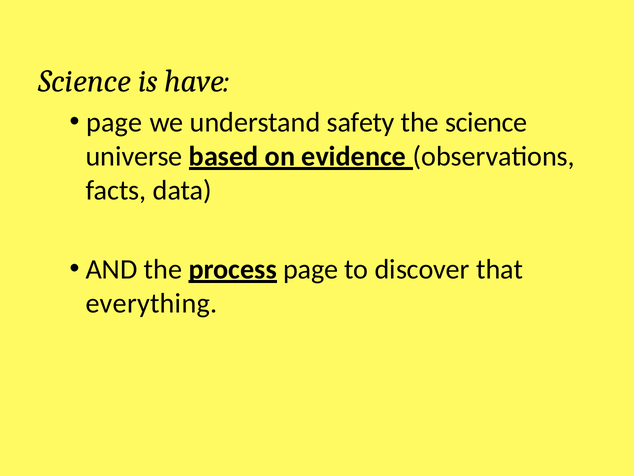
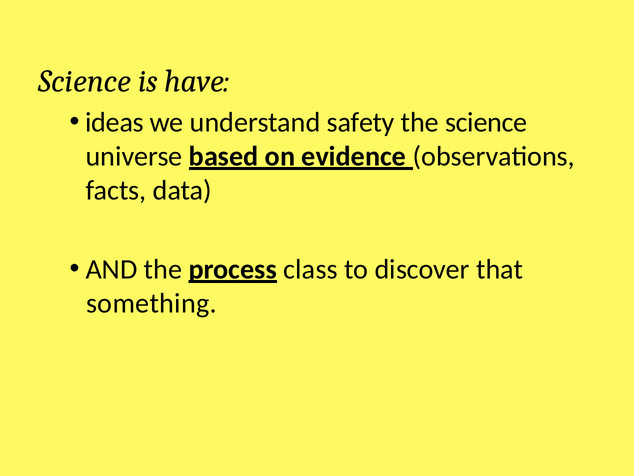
page: page -> ideas (115, 122)
page: page -> class (311, 269)
everything: everything -> something (151, 303)
